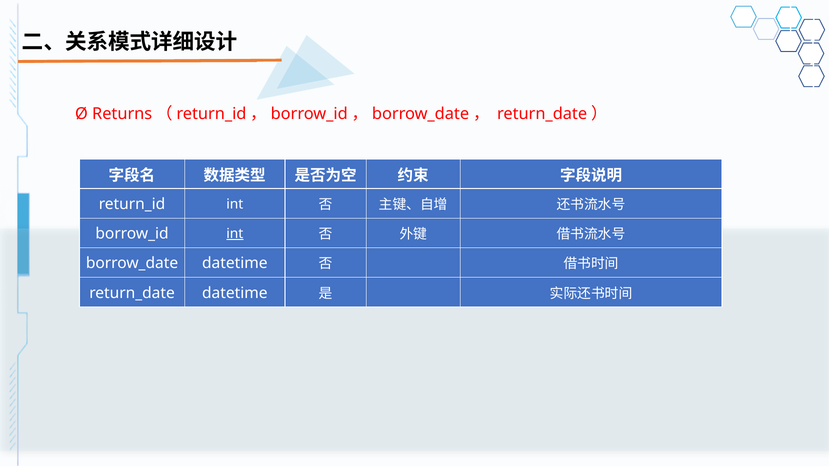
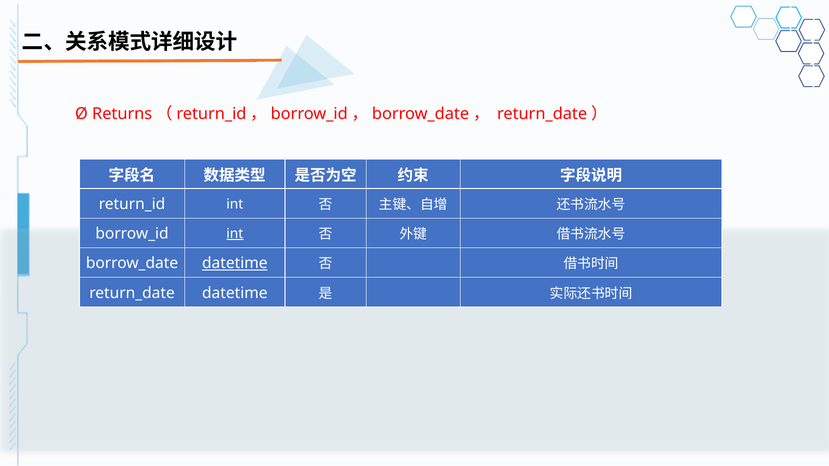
datetime underline: none -> present (235, 264)
